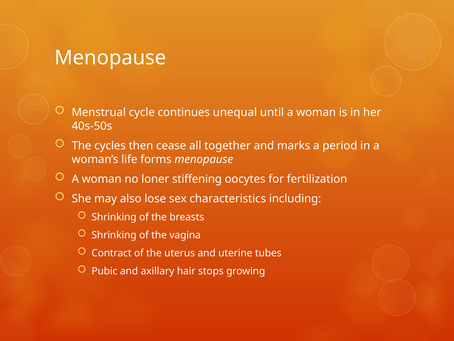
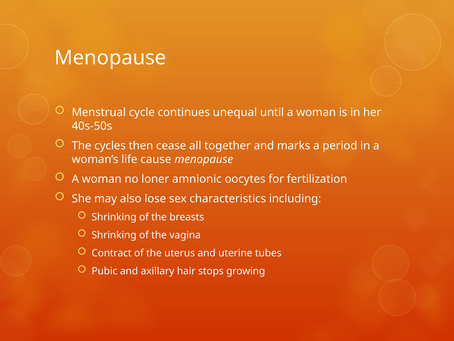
forms: forms -> cause (156, 159)
stiffening: stiffening -> amnionic (197, 179)
